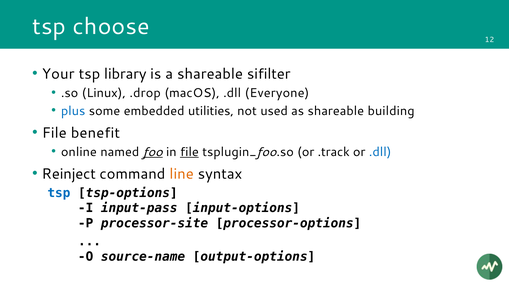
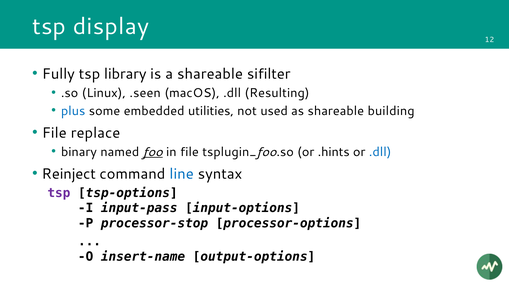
choose: choose -> display (111, 27)
Your: Your -> Fully (58, 74)
.drop: .drop -> .seen (145, 93)
Everyone: Everyone -> Resulting (277, 93)
benefit: benefit -> replace (95, 133)
online: online -> binary (79, 152)
file underline: present -> none (189, 152)
.track: .track -> .hints (334, 152)
line colour: orange -> blue (182, 174)
tsp colour: blue -> purple (59, 193)
processor-site: processor-site -> processor-stop (154, 224)
source-name: source-name -> insert-name (143, 257)
